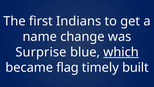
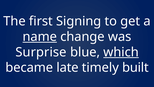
Indians: Indians -> Signing (79, 21)
name underline: none -> present (40, 37)
flag: flag -> late (67, 67)
